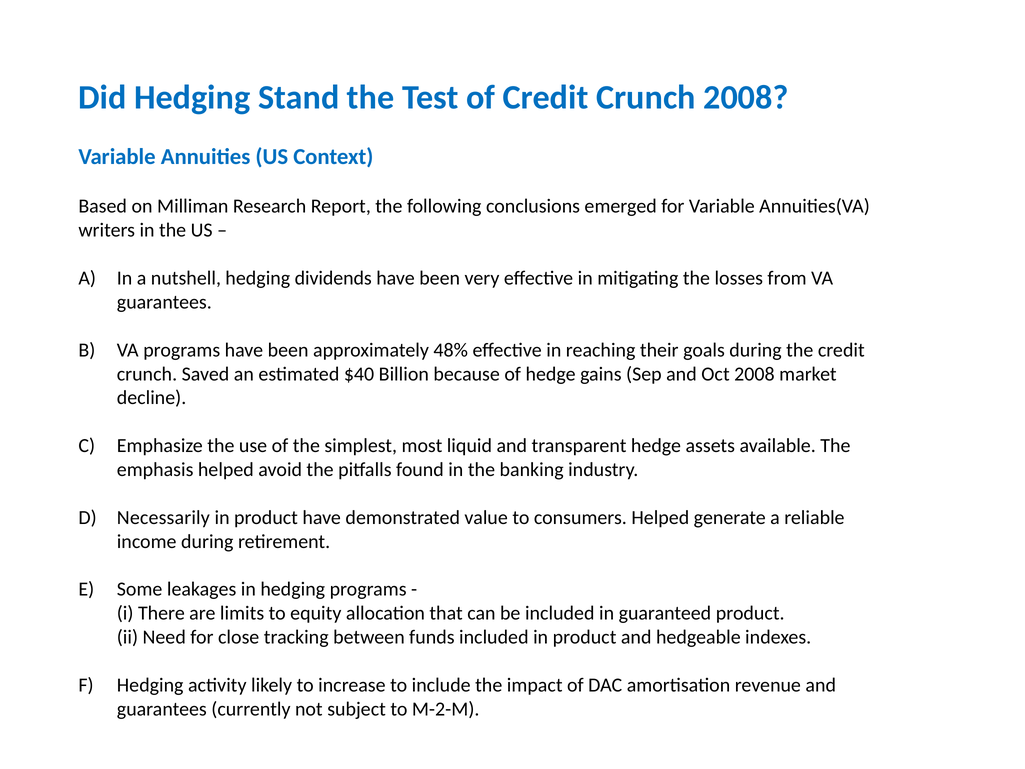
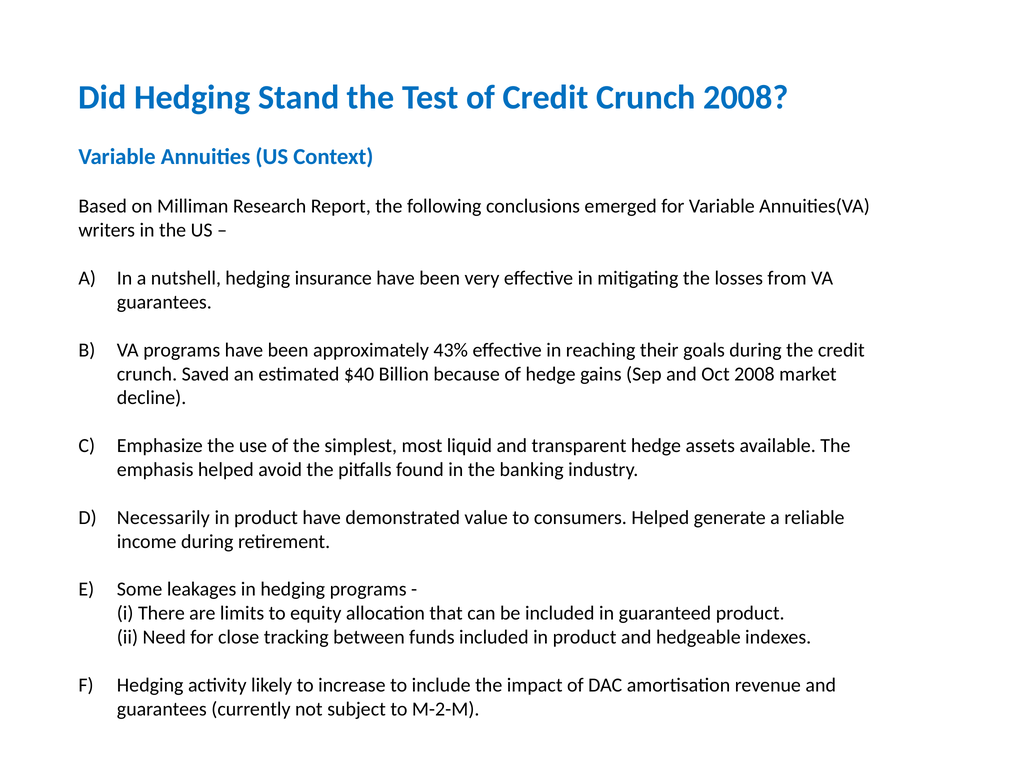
dividends: dividends -> insurance (333, 278)
48%: 48% -> 43% (451, 350)
